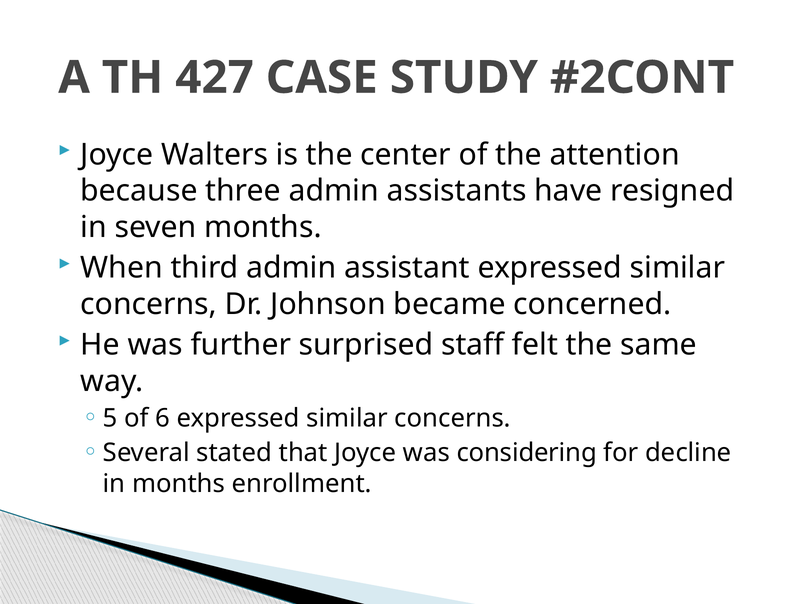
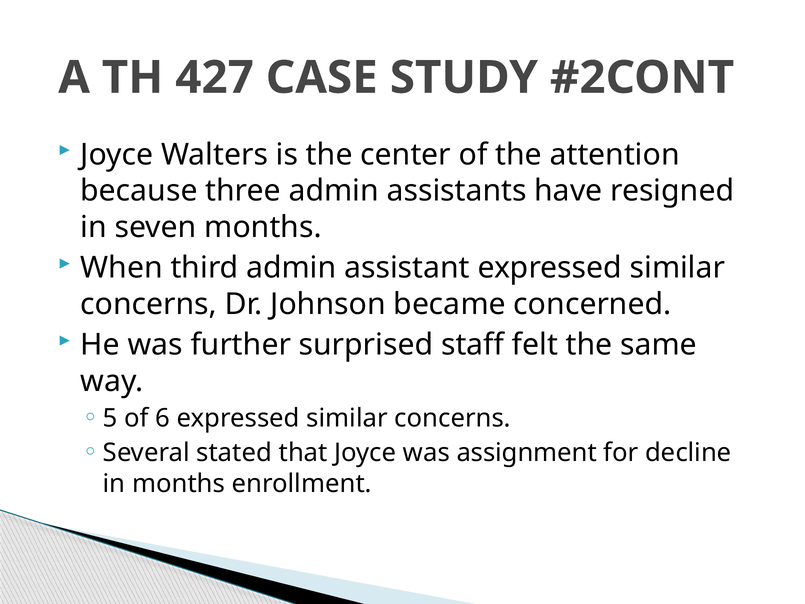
considering: considering -> assignment (527, 452)
